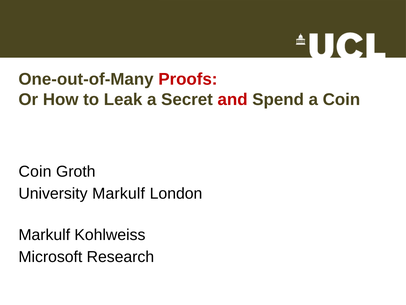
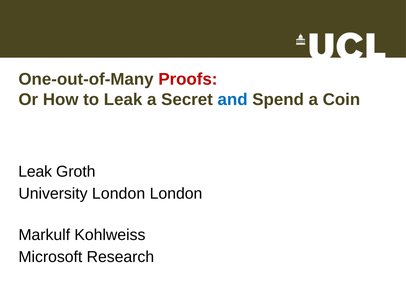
and colour: red -> blue (233, 100)
Coin: Coin -> Leak (35, 171)
University Markulf: Markulf -> London (119, 193)
